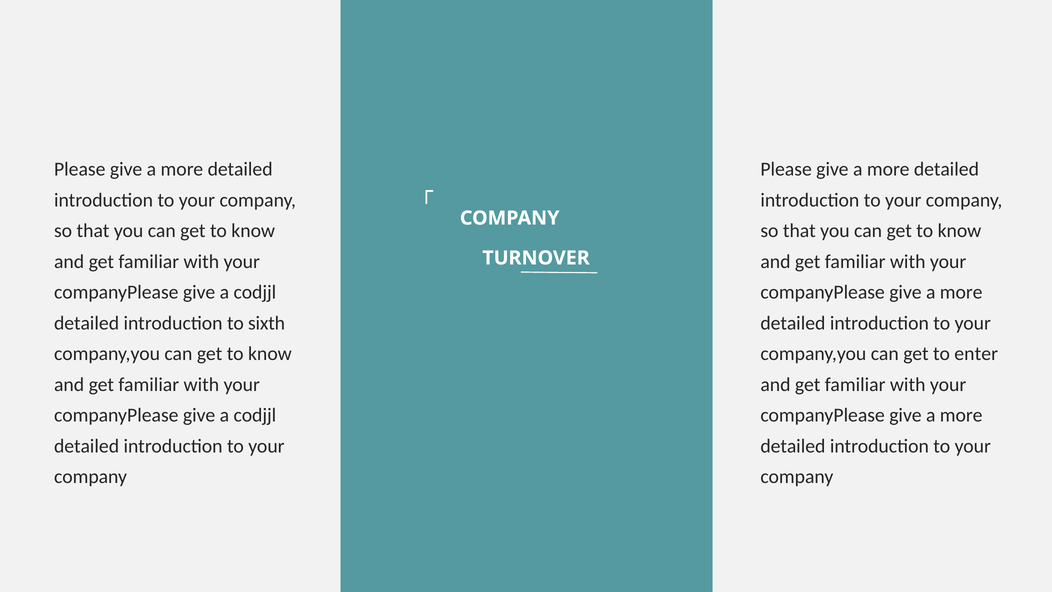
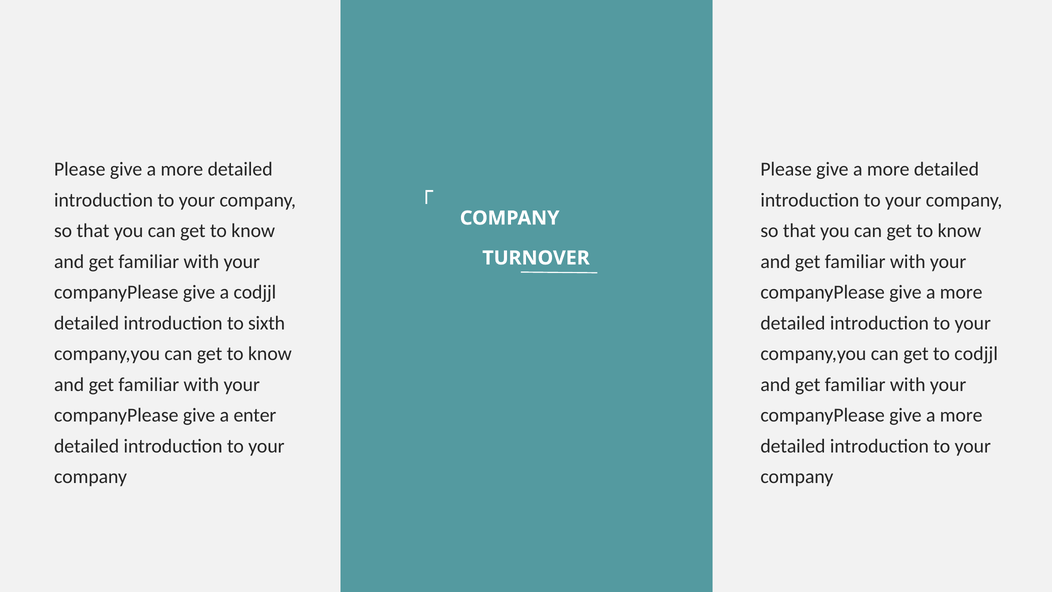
to enter: enter -> codjjl (976, 354)
codjjl: codjjl -> enter (255, 415)
